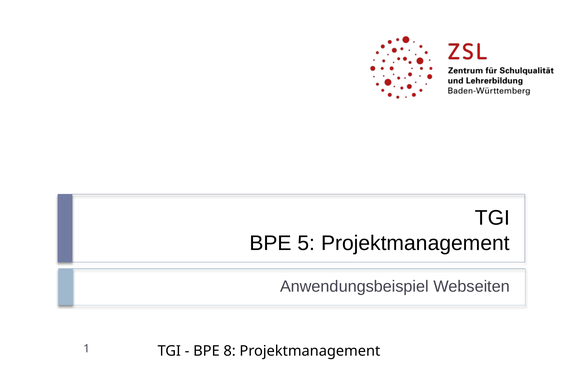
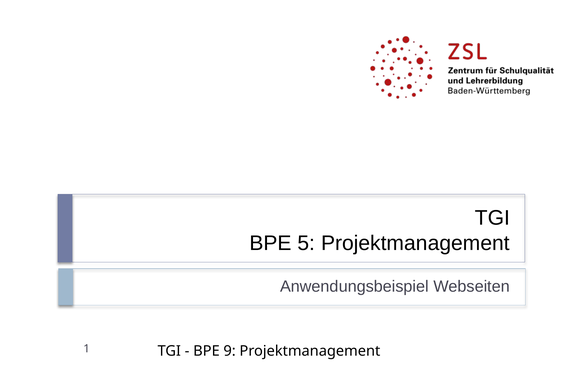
8: 8 -> 9 (230, 351)
